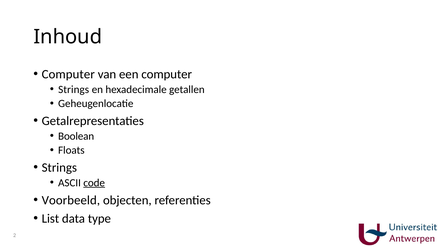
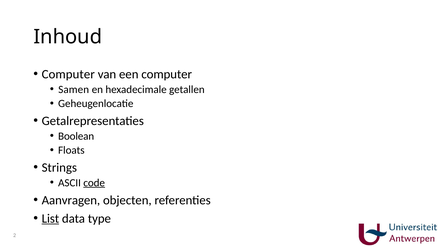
Strings: Strings -> Samen (74, 89)
Voorbeeld: Voorbeeld -> Aanvragen (71, 200)
List underline: none -> present (50, 218)
